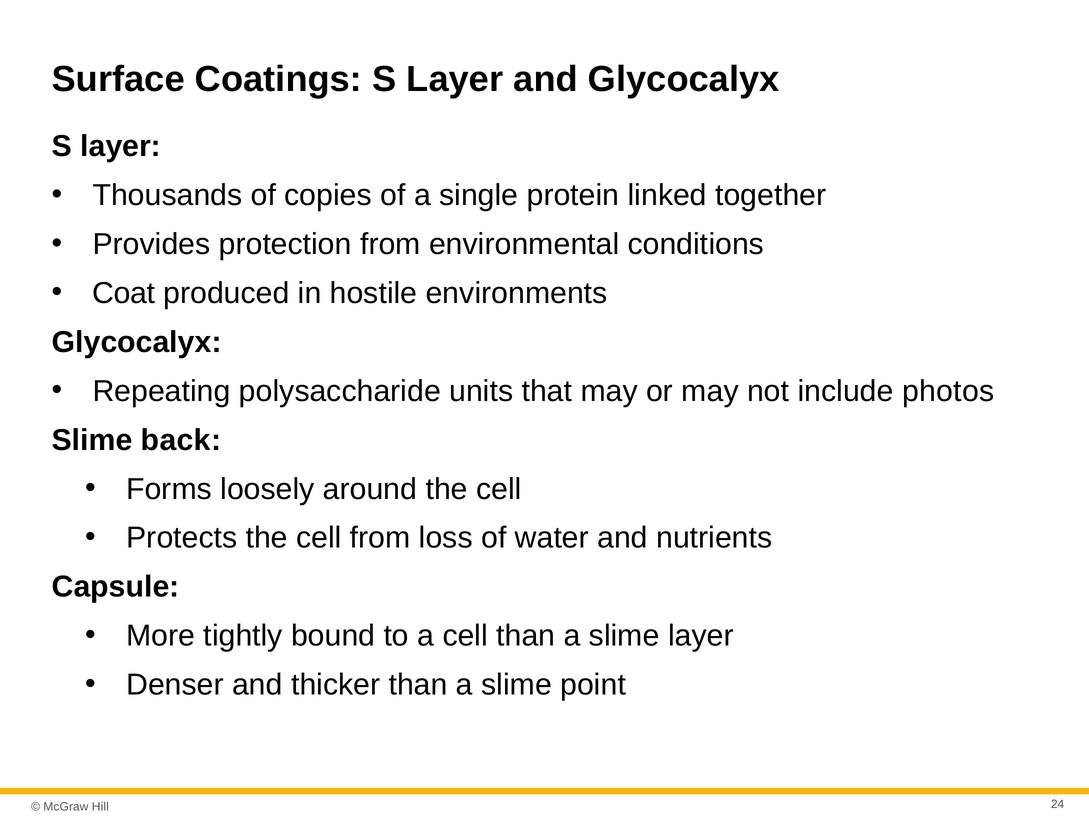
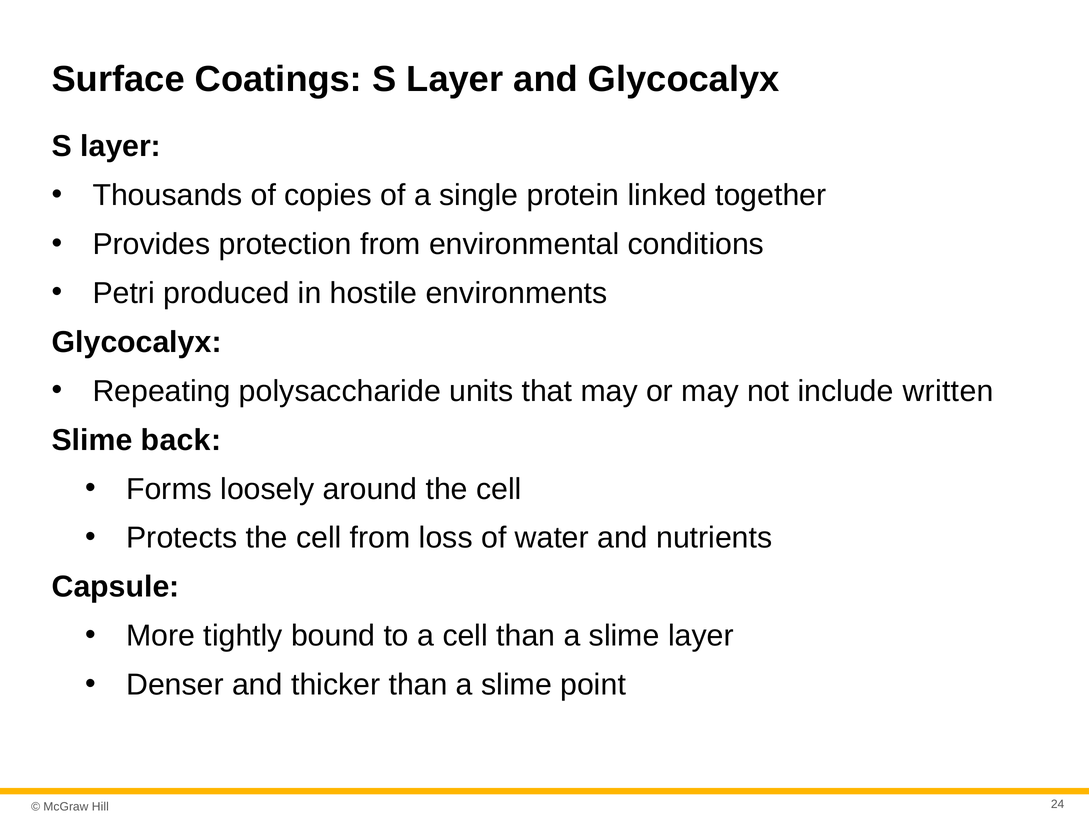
Coat: Coat -> Petri (124, 293)
photos: photos -> written (948, 391)
